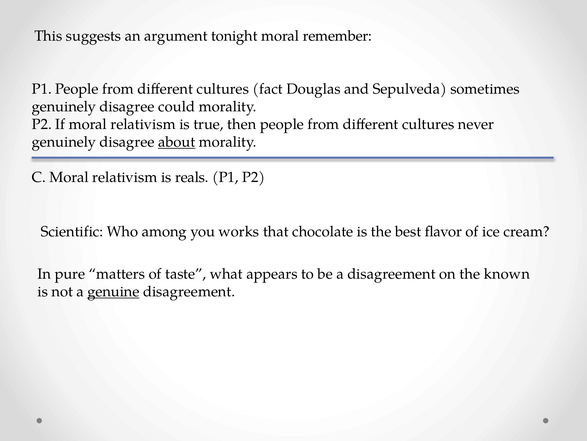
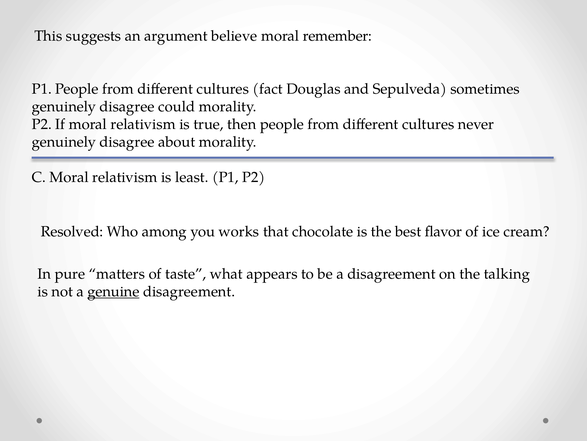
tonight: tonight -> believe (234, 36)
about underline: present -> none (177, 142)
reals: reals -> least (192, 177)
Scientific: Scientific -> Resolved (72, 231)
known: known -> talking (507, 274)
